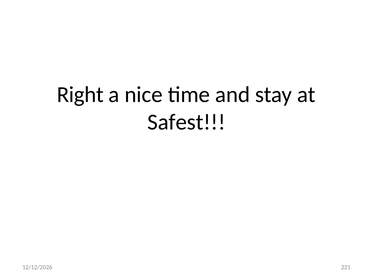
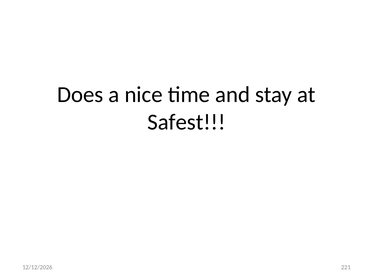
Right: Right -> Does (80, 95)
